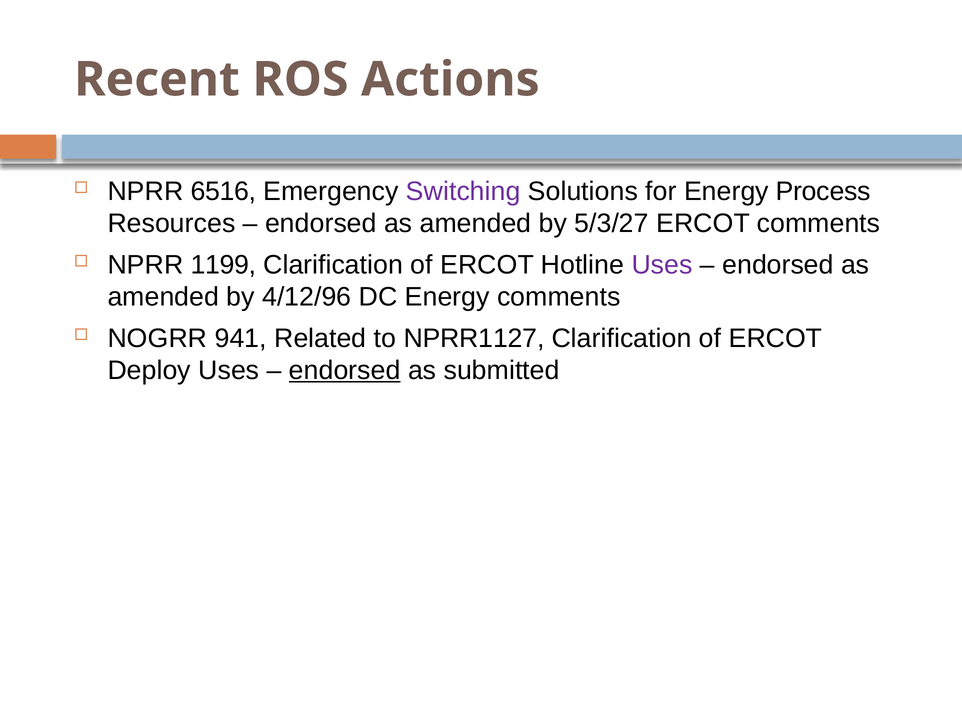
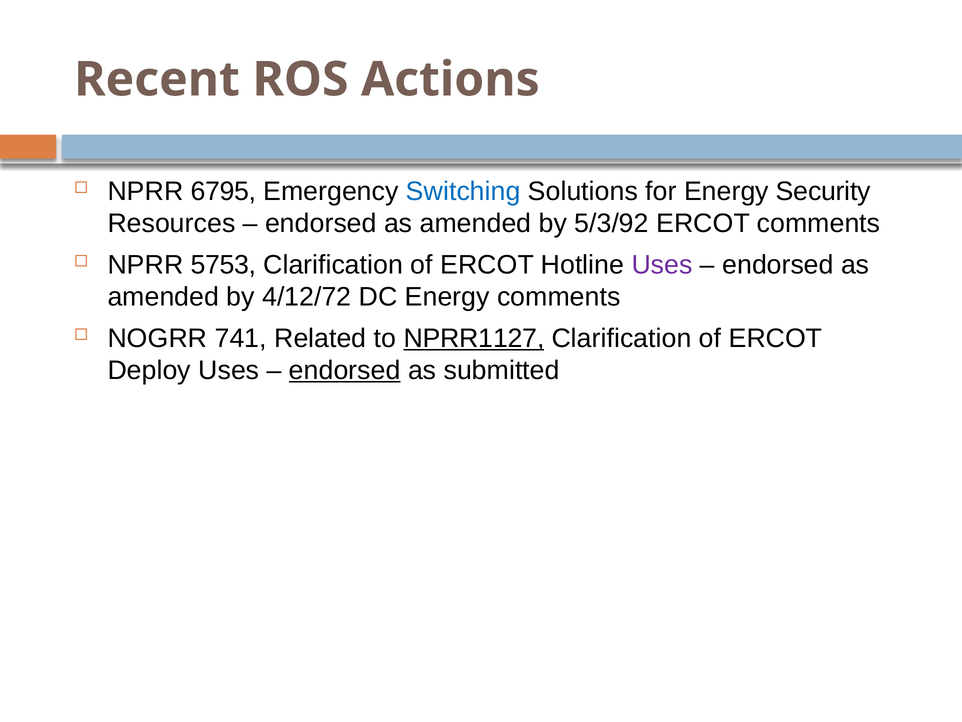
6516: 6516 -> 6795 (223, 191)
Switching colour: purple -> blue (463, 191)
Process: Process -> Security (823, 191)
5/3/27: 5/3/27 -> 5/3/92 (611, 223)
1199: 1199 -> 5753 (223, 265)
4/12/96: 4/12/96 -> 4/12/72 (307, 297)
941: 941 -> 741 (241, 338)
NPRR1127 underline: none -> present (474, 338)
